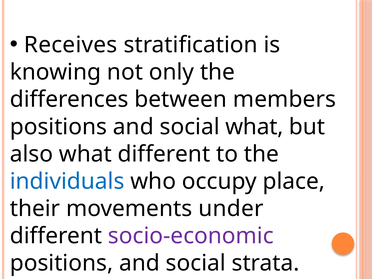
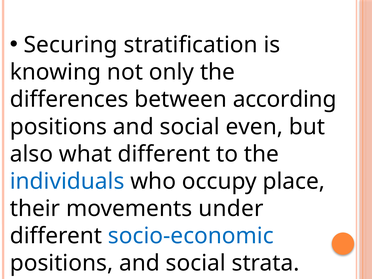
Receives: Receives -> Securing (71, 45)
members: members -> according (285, 99)
social what: what -> even (254, 127)
socio-economic colour: purple -> blue (191, 236)
